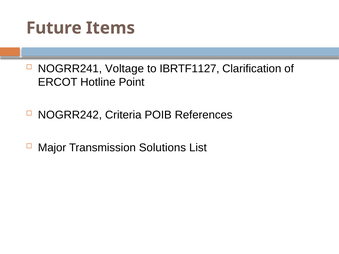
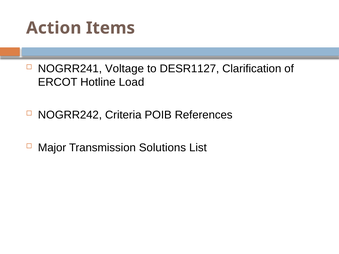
Future: Future -> Action (54, 28)
IBRTF1127: IBRTF1127 -> DESR1127 (189, 69)
Point: Point -> Load (131, 82)
